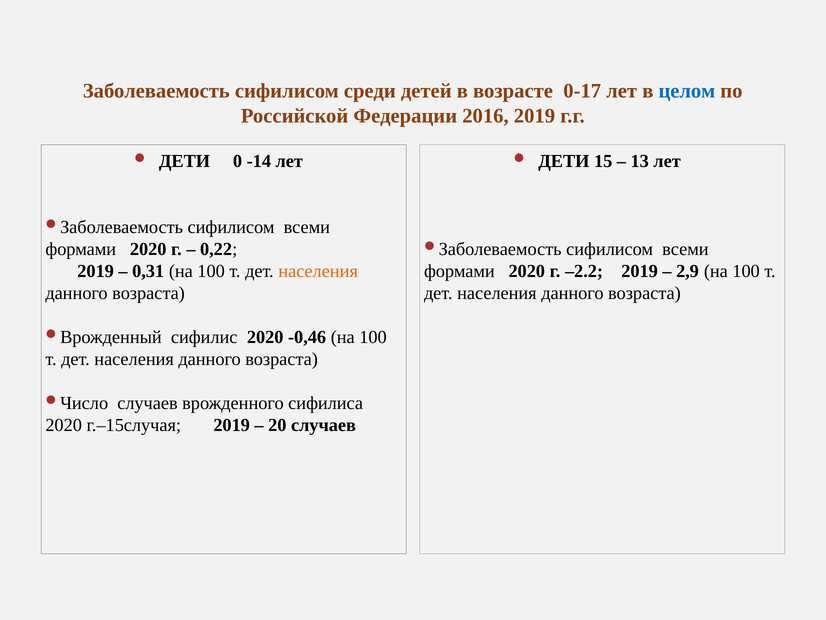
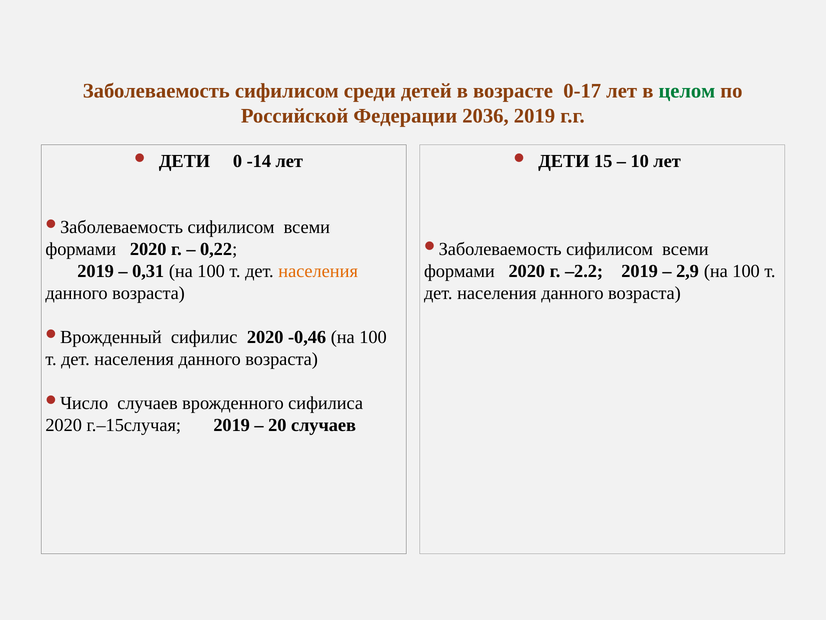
целом colour: blue -> green (687, 91)
2016: 2016 -> 2036 (485, 116)
13: 13 -> 10 (640, 161)
